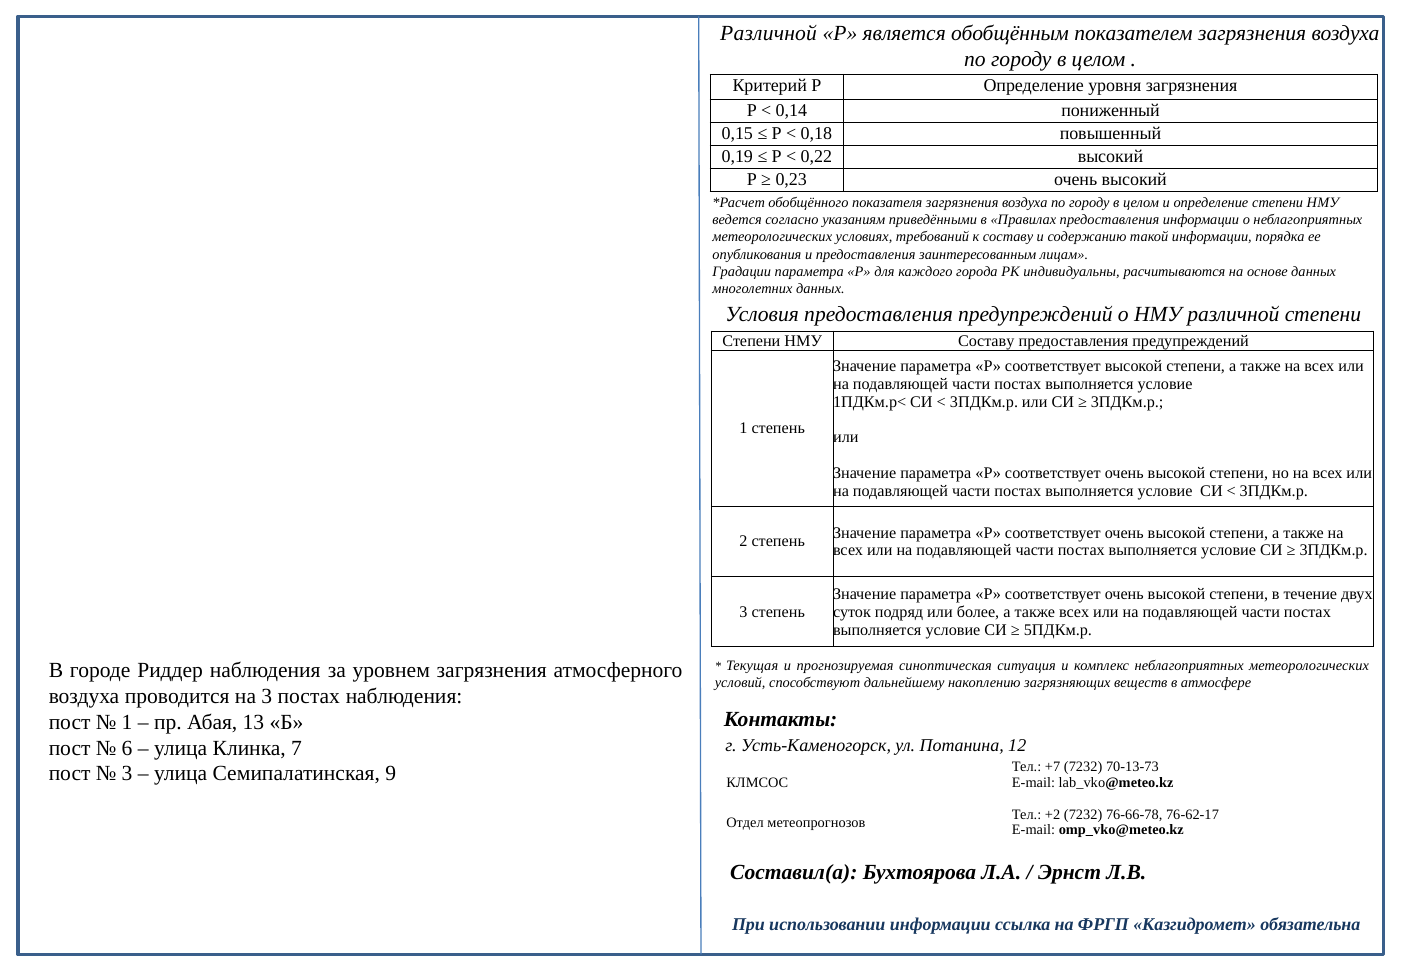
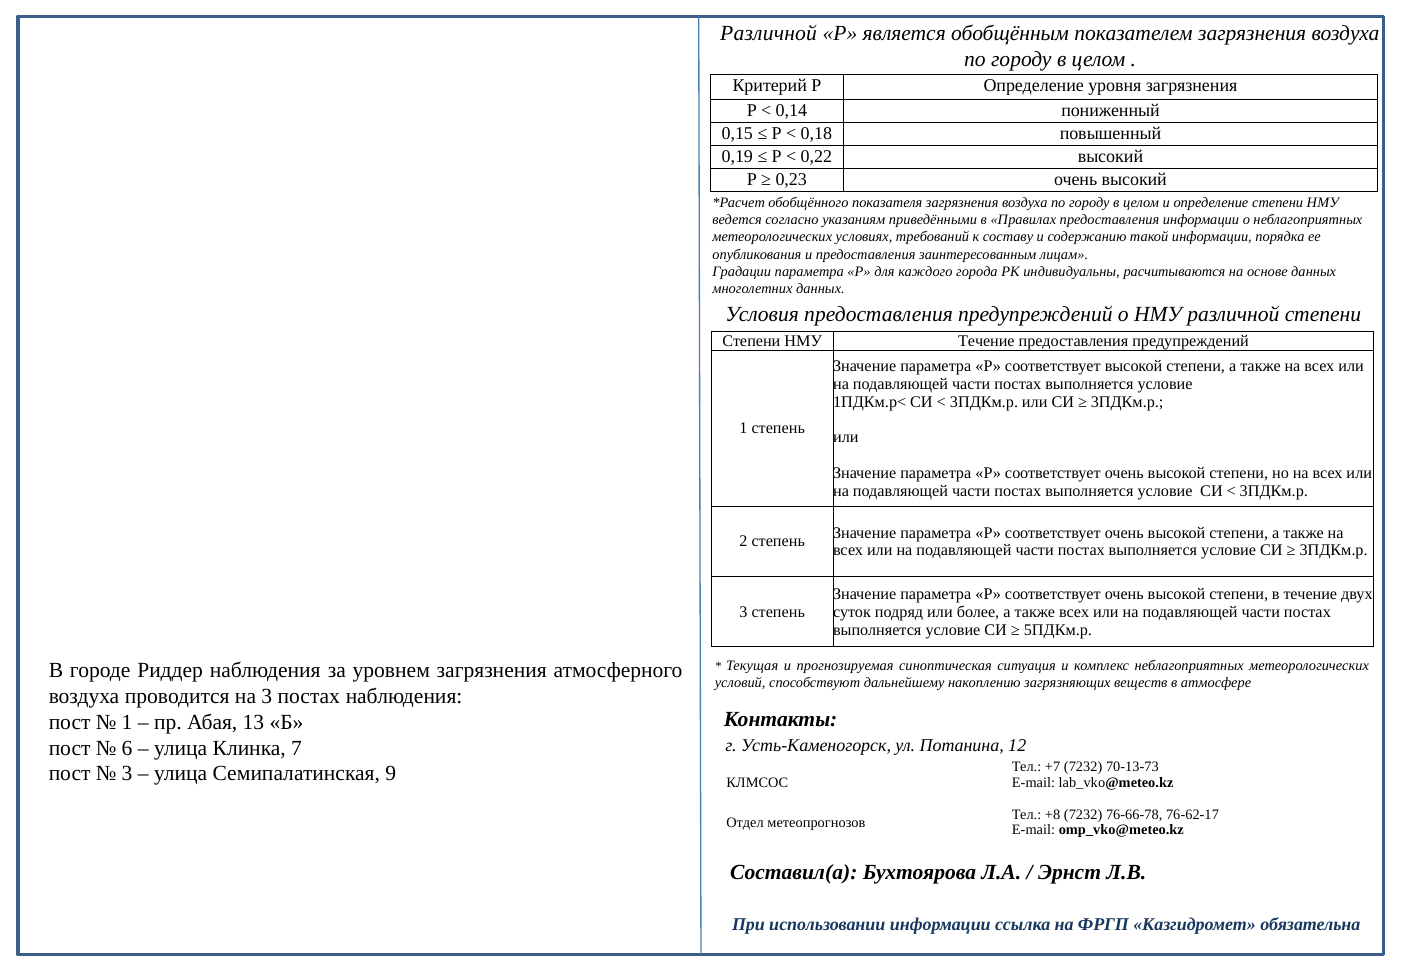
НМУ Составу: Составу -> Течение (986, 341)
+2: +2 -> +8 (1053, 814)
